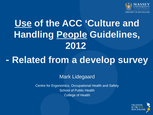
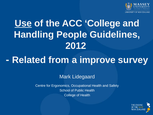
ACC Culture: Culture -> College (103, 23)
People underline: present -> none (72, 35)
develop: develop -> improve (98, 60)
